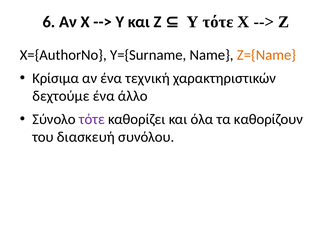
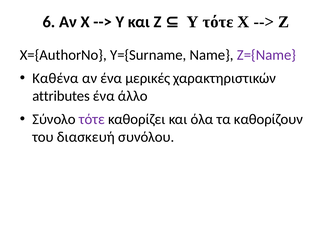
Z={Name colour: orange -> purple (266, 55)
Κρίσιμα: Κρίσιμα -> Καθένα (56, 78)
τεχνική: τεχνική -> μερικές (148, 78)
δεχτούμε: δεχτούμε -> attributes (61, 96)
